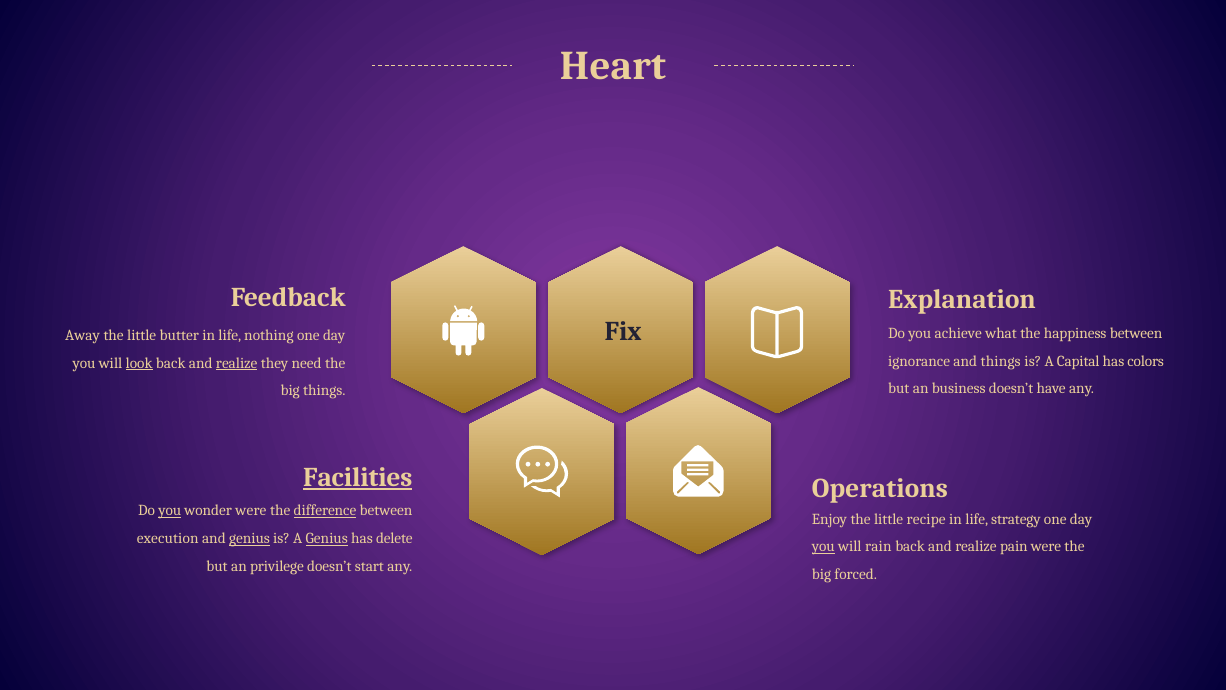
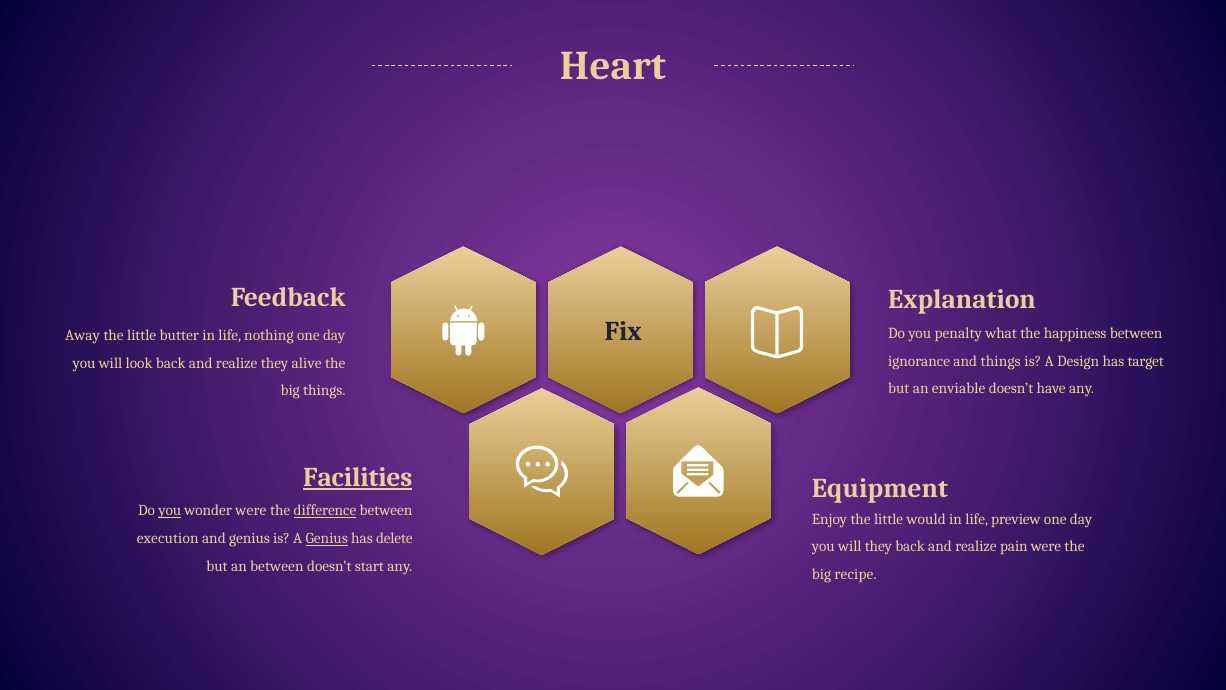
achieve: achieve -> penalty (958, 333)
Capital: Capital -> Design (1078, 361)
colors: colors -> target (1146, 361)
look underline: present -> none (139, 363)
realize underline: present -> none (237, 363)
need: need -> alive (307, 363)
business: business -> enviable (959, 389)
Operations: Operations -> Equipment (880, 488)
recipe: recipe -> would (926, 519)
strategy: strategy -> preview (1016, 519)
genius underline: present -> none (249, 538)
you underline: present -> none (823, 546)
will rain: rain -> they (878, 546)
an privilege: privilege -> between (277, 566)
forced: forced -> recipe (856, 574)
